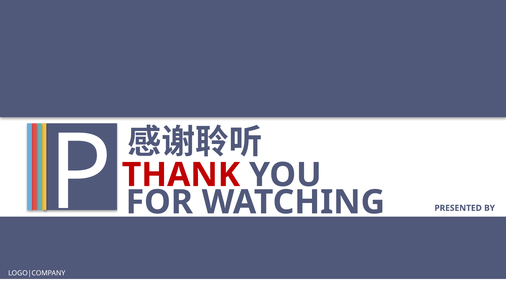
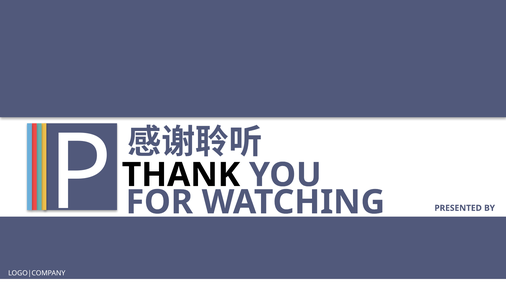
THANK colour: red -> black (181, 175)
